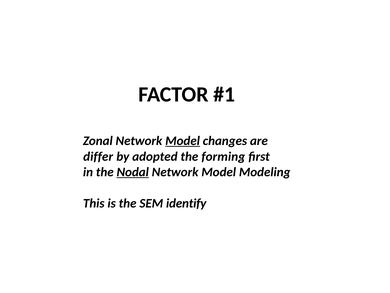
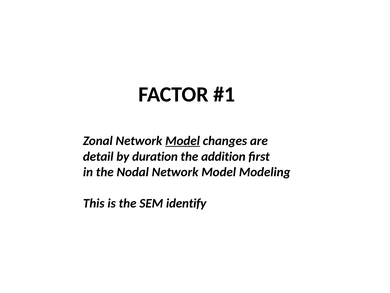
differ: differ -> detail (98, 156)
adopted: adopted -> duration (155, 156)
forming: forming -> addition (223, 156)
Nodal underline: present -> none (133, 172)
